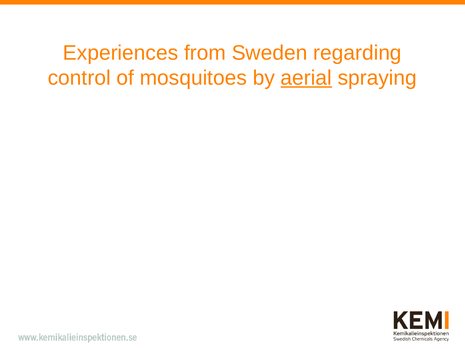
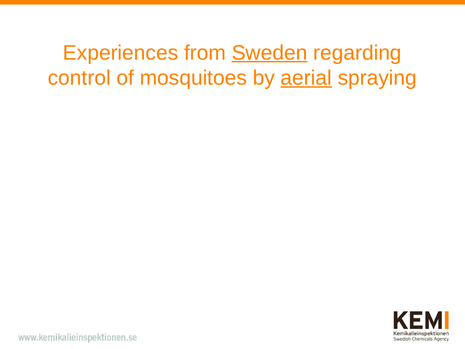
Sweden underline: none -> present (270, 53)
